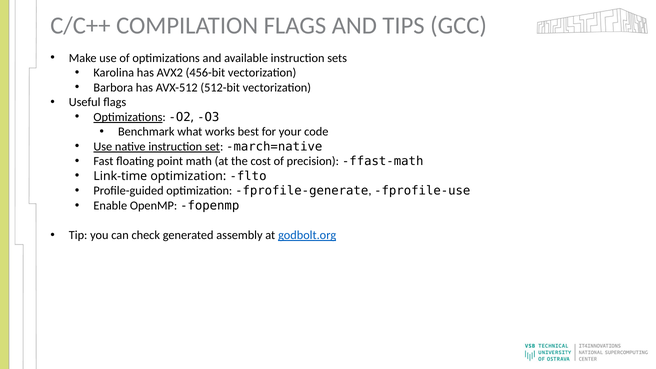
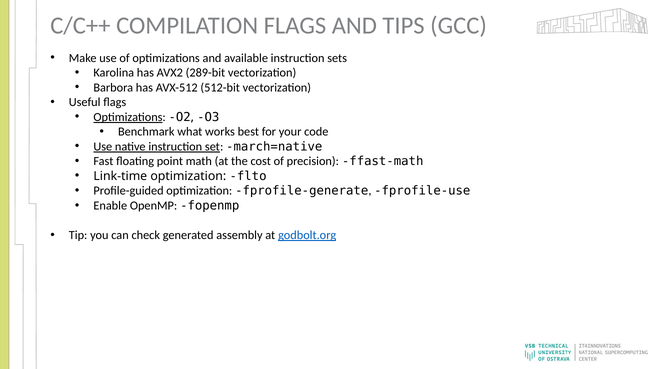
456-bit: 456-bit -> 289-bit (205, 73)
